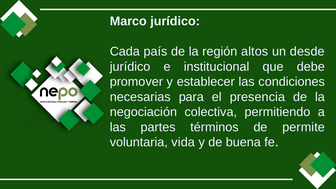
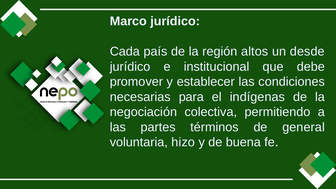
presencia: presencia -> indígenas (257, 97)
permite: permite -> general (304, 127)
vida: vida -> hizo (183, 142)
